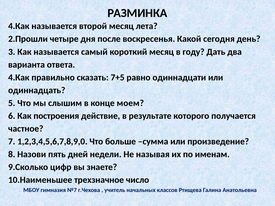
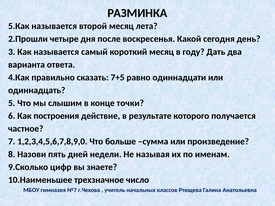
4.Как: 4.Как -> 5.Как (19, 26)
моем: моем -> точки (130, 103)
